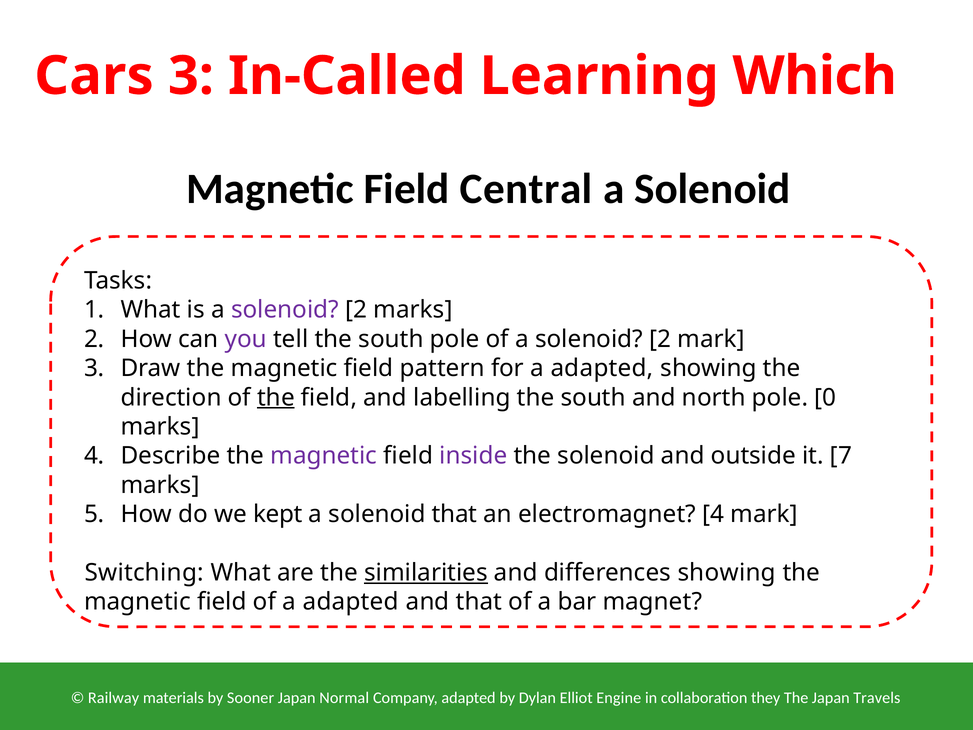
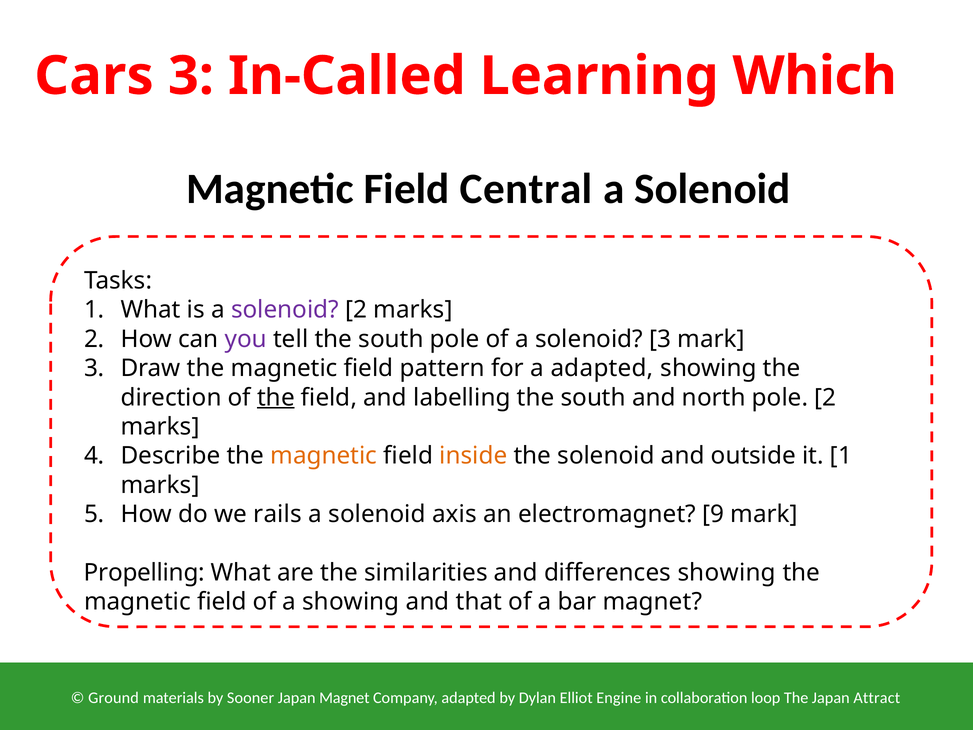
of a solenoid 2: 2 -> 3 (660, 339)
pole 0: 0 -> 2 (825, 397)
magnetic colour: purple -> orange (324, 456)
inside colour: purple -> orange (473, 456)
it 7: 7 -> 1 (841, 456)
kept: kept -> rails (278, 514)
solenoid that: that -> axis (454, 514)
electromagnet 4: 4 -> 9 (713, 514)
Switching: Switching -> Propelling (144, 572)
similarities underline: present -> none (426, 572)
of a adapted: adapted -> showing (351, 602)
Railway: Railway -> Ground (114, 697)
Japan Normal: Normal -> Magnet (344, 697)
they: they -> loop (766, 697)
Travels: Travels -> Attract (877, 697)
